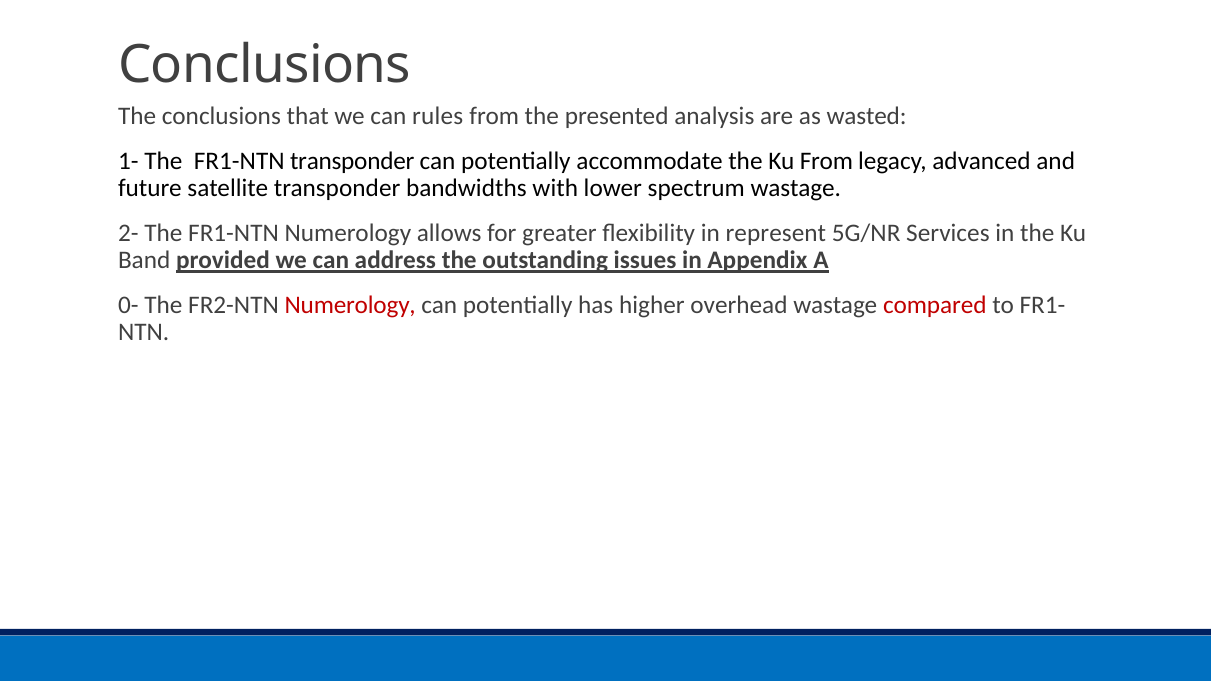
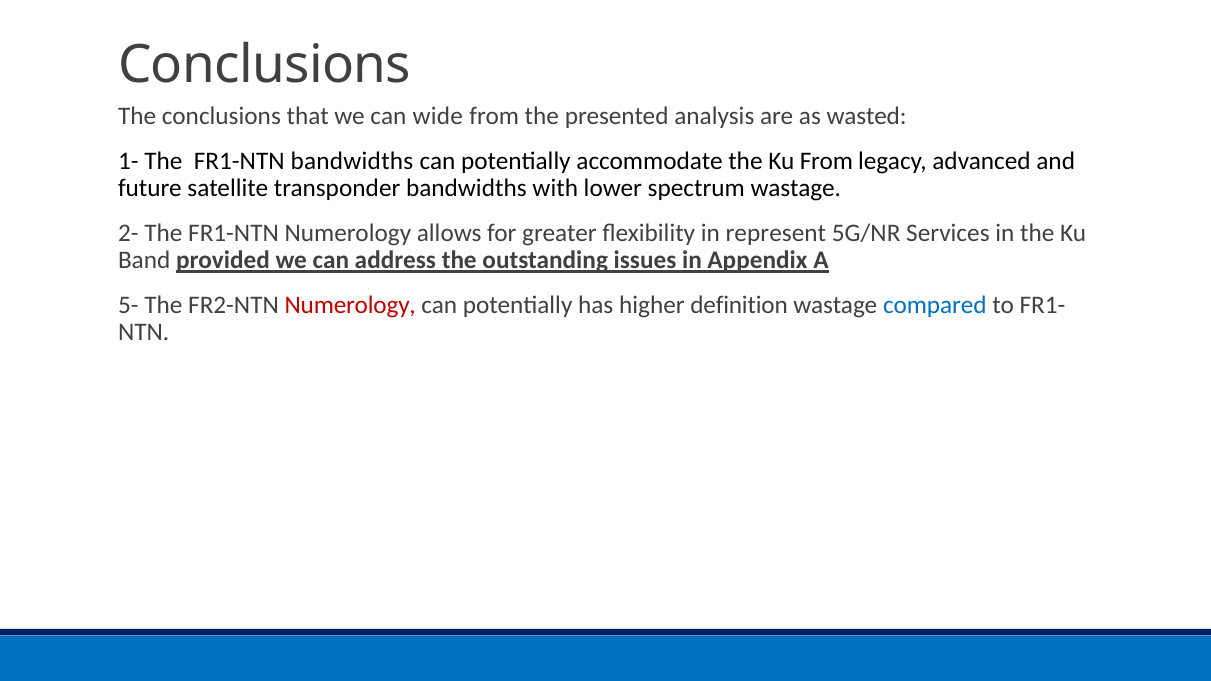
rules: rules -> wide (438, 116)
FR1-NTN transponder: transponder -> bandwidths (352, 161)
0-: 0- -> 5- (128, 305)
overhead: overhead -> definition (739, 305)
compared colour: red -> blue (935, 305)
